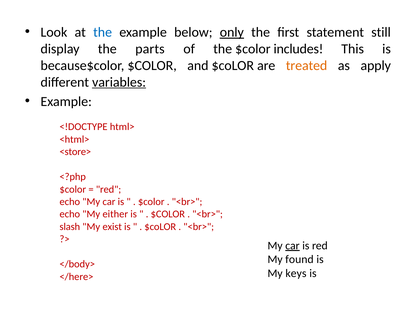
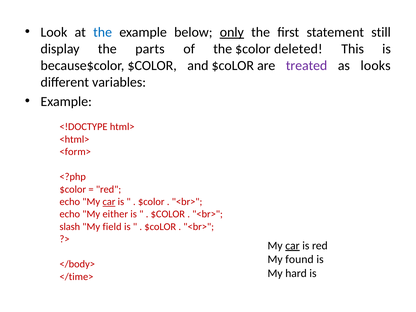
includes: includes -> deleted (298, 49)
treated colour: orange -> purple (307, 65)
apply: apply -> looks (376, 65)
variables underline: present -> none (119, 82)
<store>: <store> -> <form> (75, 152)
car underline: none -> present (109, 202)
exist: exist -> field (112, 227)
keys: keys -> hard (296, 273)
</here>: </here> -> </time> (76, 277)
